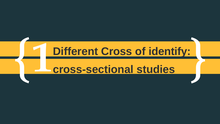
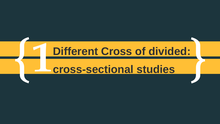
identify: identify -> divided (170, 51)
